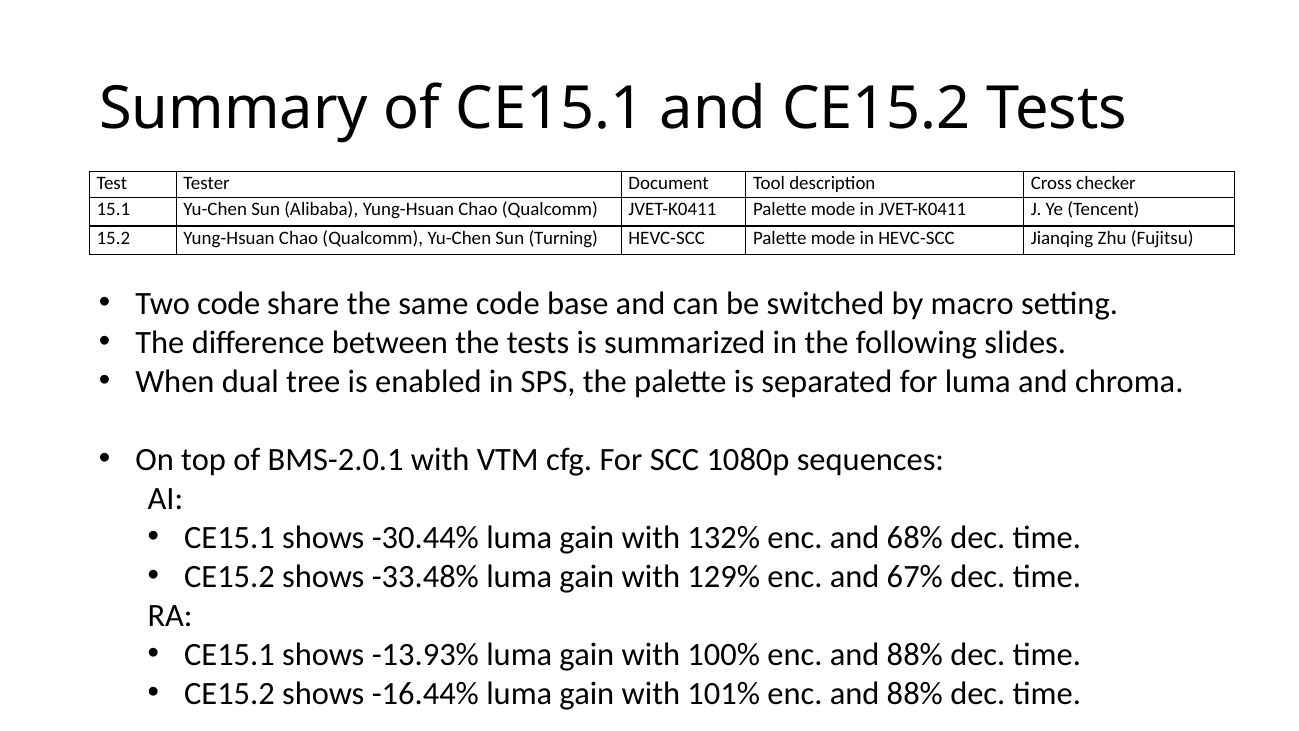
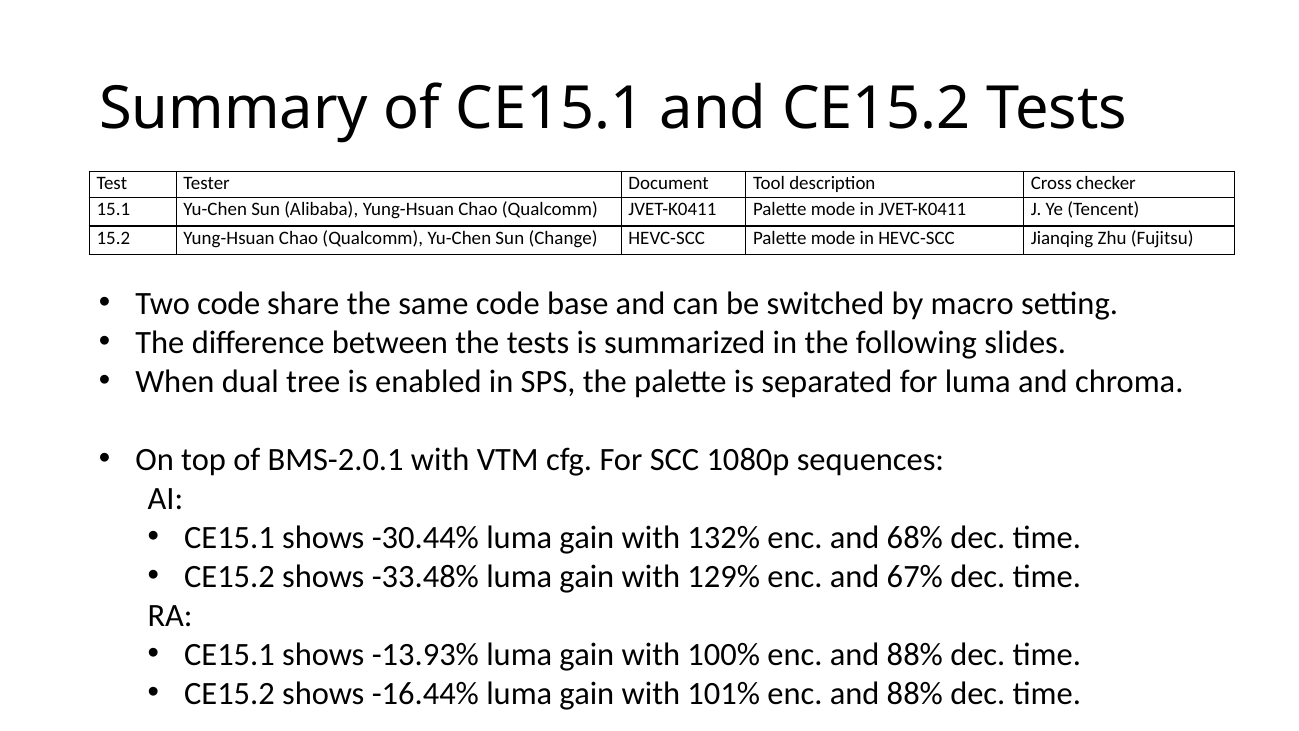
Turning: Turning -> Change (563, 238)
